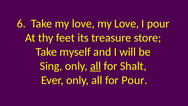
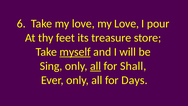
myself underline: none -> present (75, 52)
Shalt: Shalt -> Shall (133, 66)
for Pour: Pour -> Days (135, 80)
